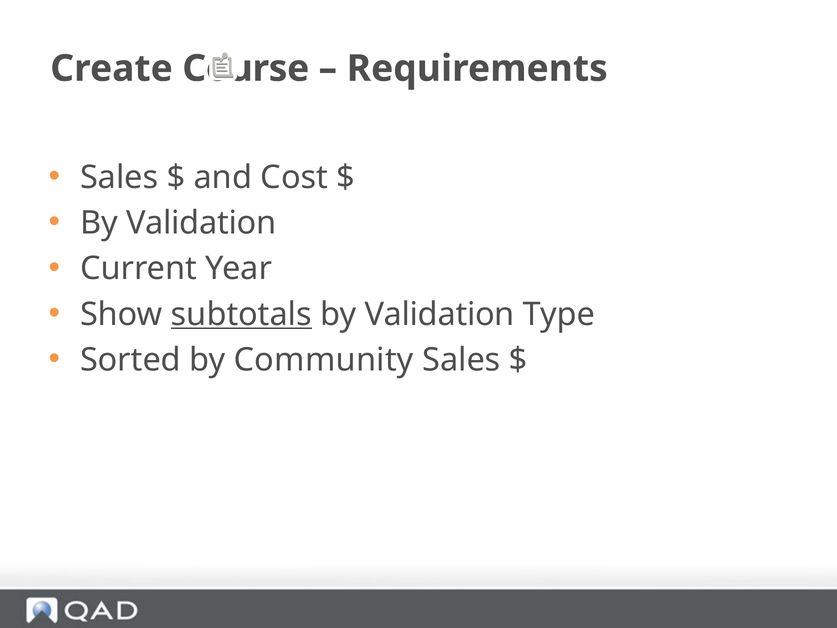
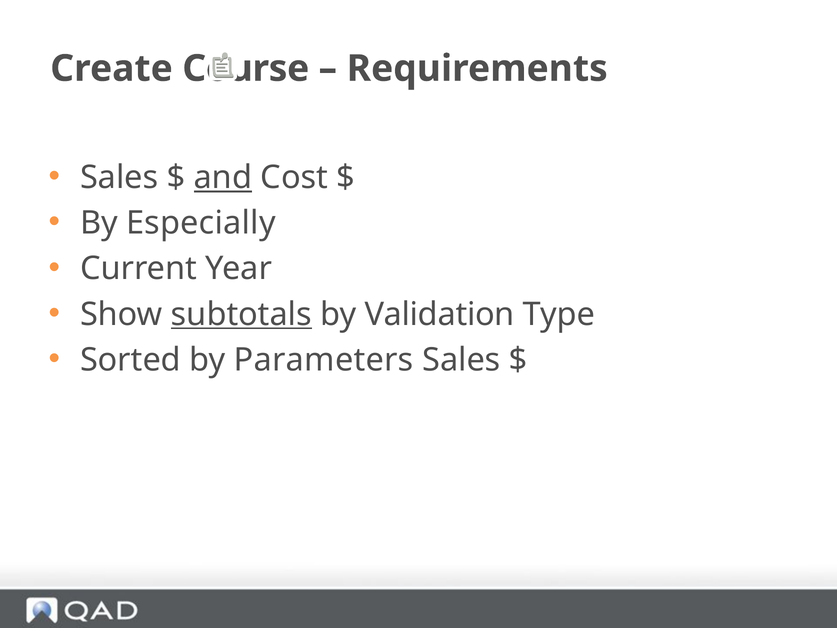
and underline: none -> present (223, 177)
Validation: Validation -> Especially (201, 223)
Community: Community -> Parameters (324, 360)
